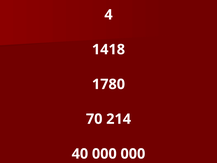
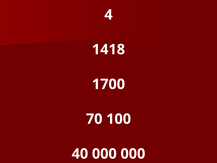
1780: 1780 -> 1700 (108, 84)
214: 214 -> 100 (119, 119)
